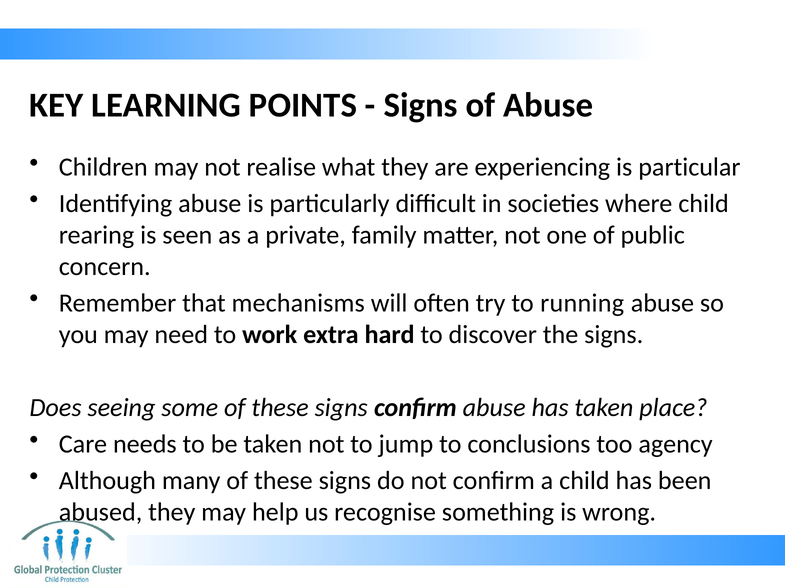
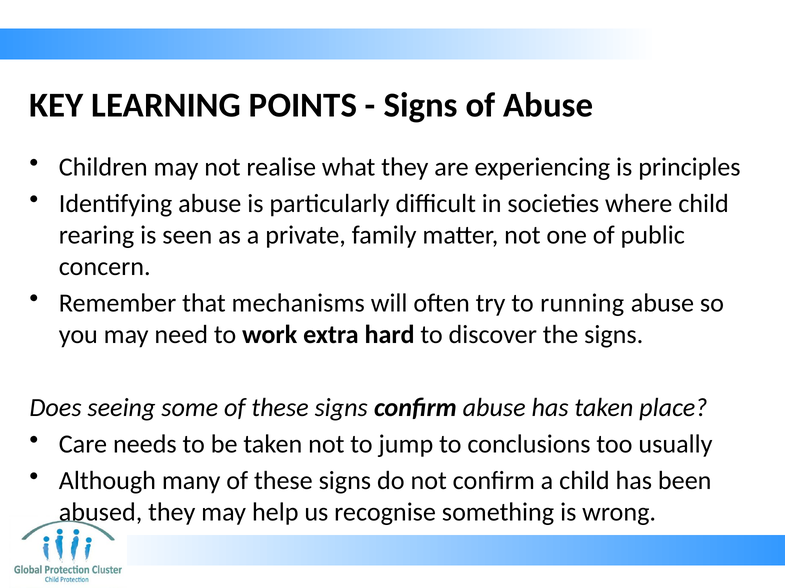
particular: particular -> principles (689, 167)
agency: agency -> usually (676, 445)
